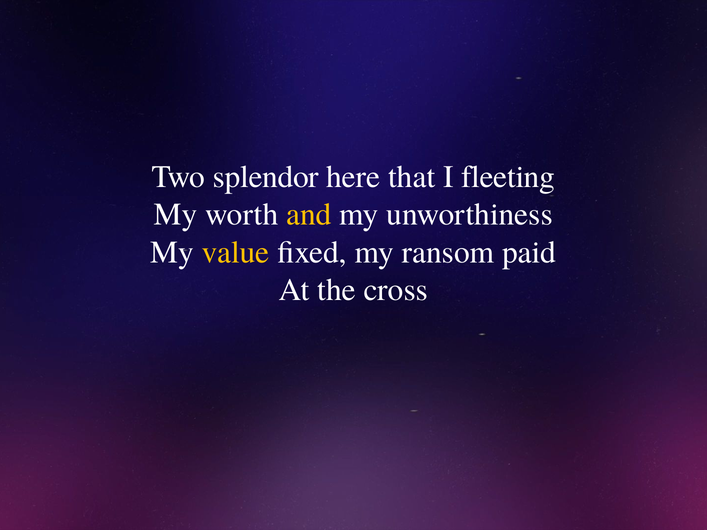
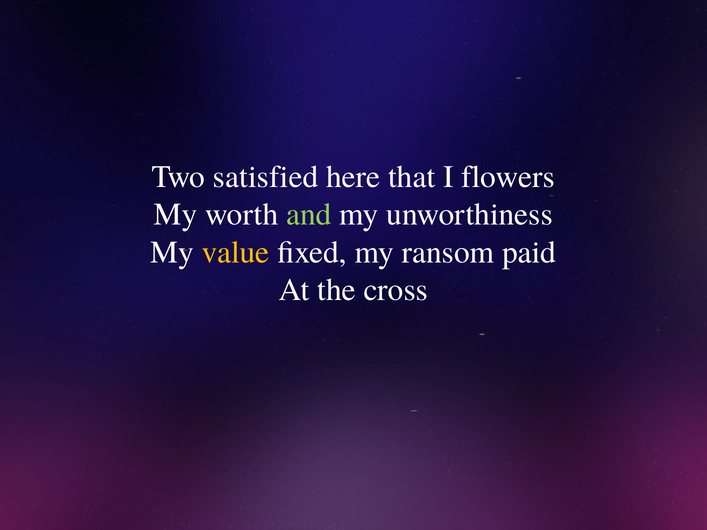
splendor: splendor -> satisfied (266, 177)
fleeting: fleeting -> flowers (508, 177)
and colour: yellow -> light green (309, 215)
